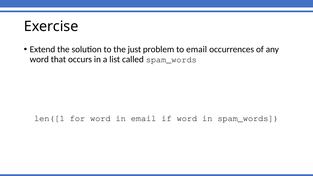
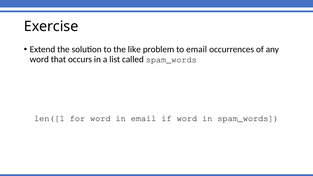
just: just -> like (134, 49)
